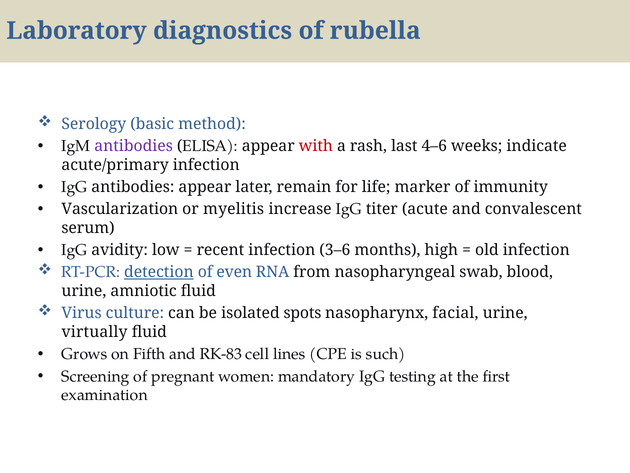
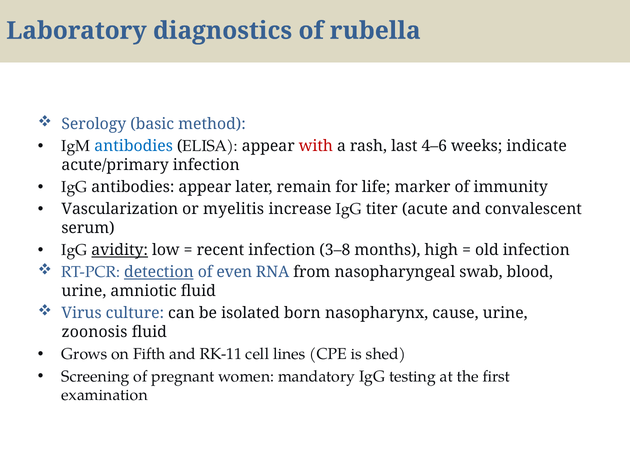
antibodies colour: purple -> blue (134, 146)
avidity underline: none -> present (120, 250)
3–6: 3–6 -> 3–8 (335, 250)
spots: spots -> born (302, 313)
facial: facial -> cause (455, 313)
virtually: virtually -> zoonosis (95, 332)
RK-83: RK-83 -> RK-11 (221, 354)
such: such -> shed (386, 354)
